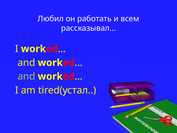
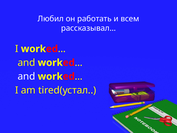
and colour: light green -> white (26, 76)
